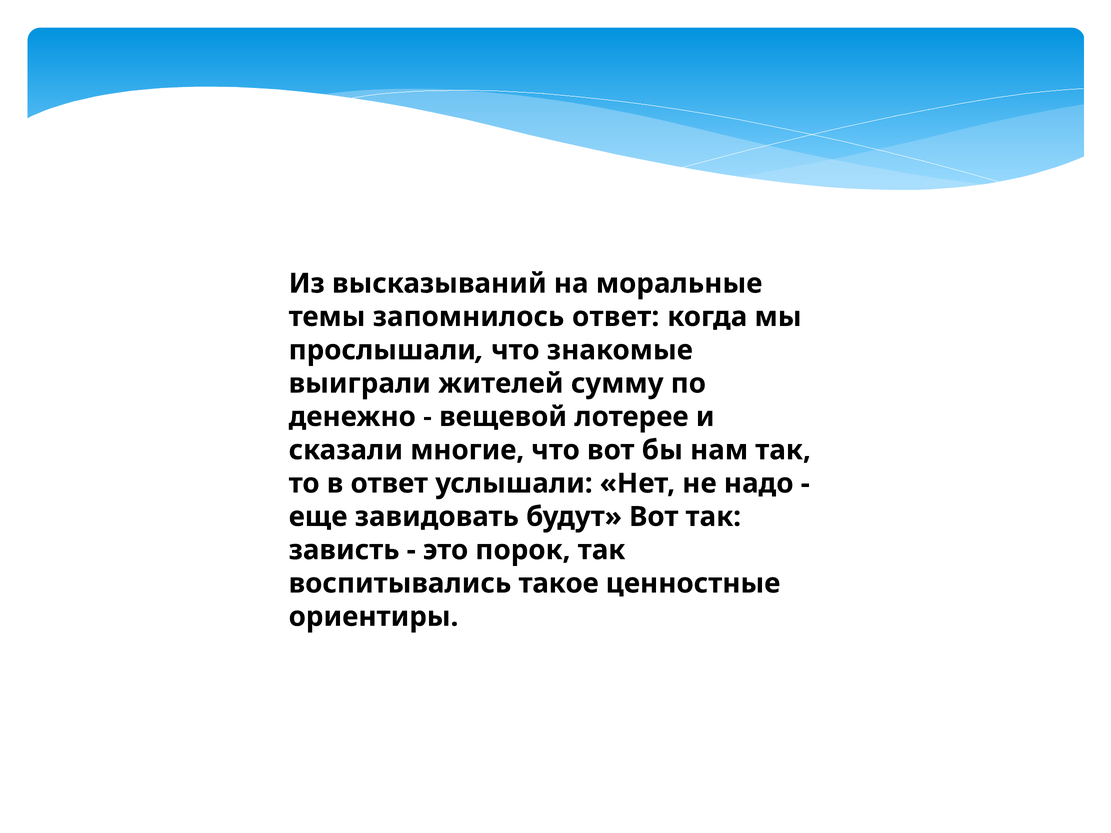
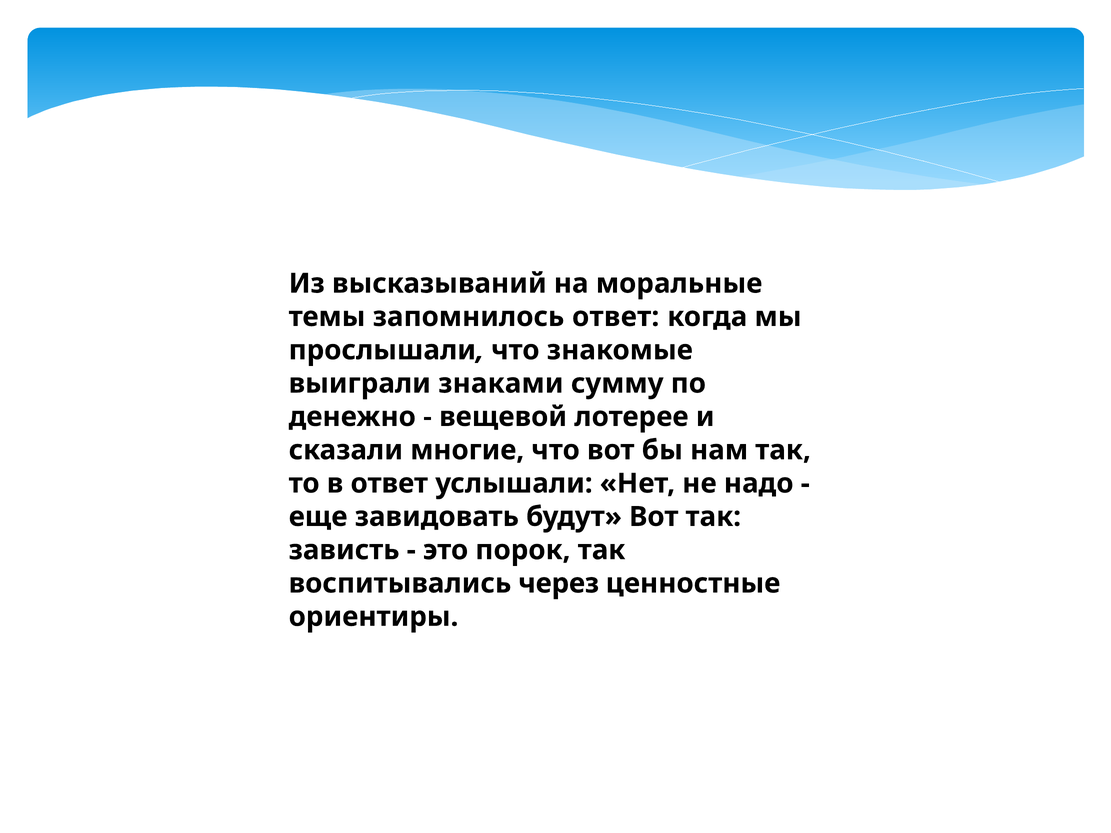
жителей: жителей -> знаками (501, 384)
такое: такое -> через (559, 584)
